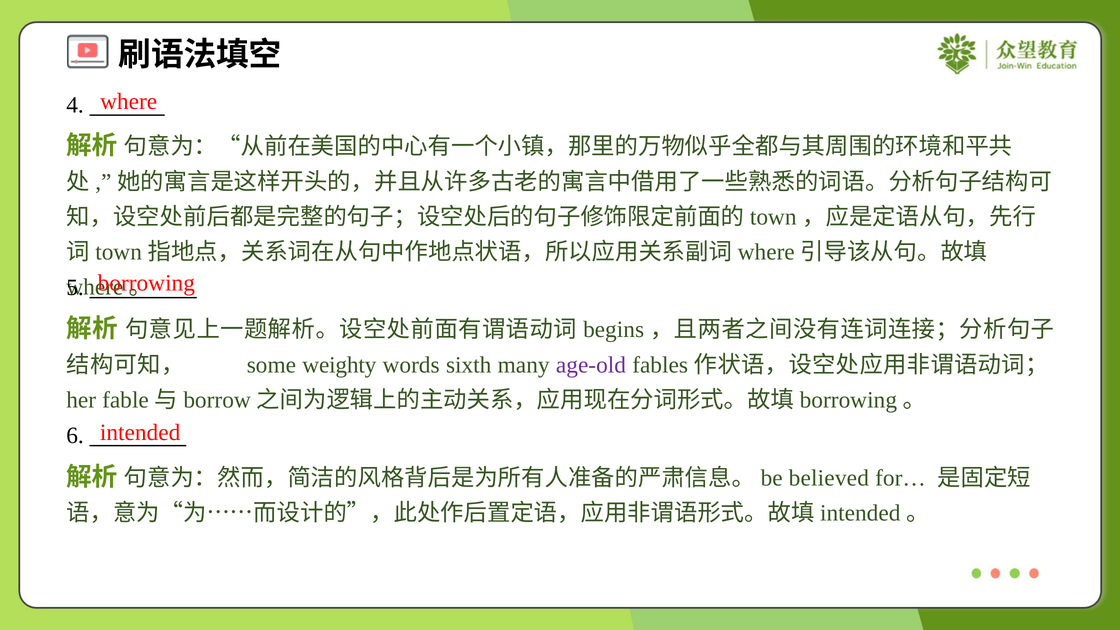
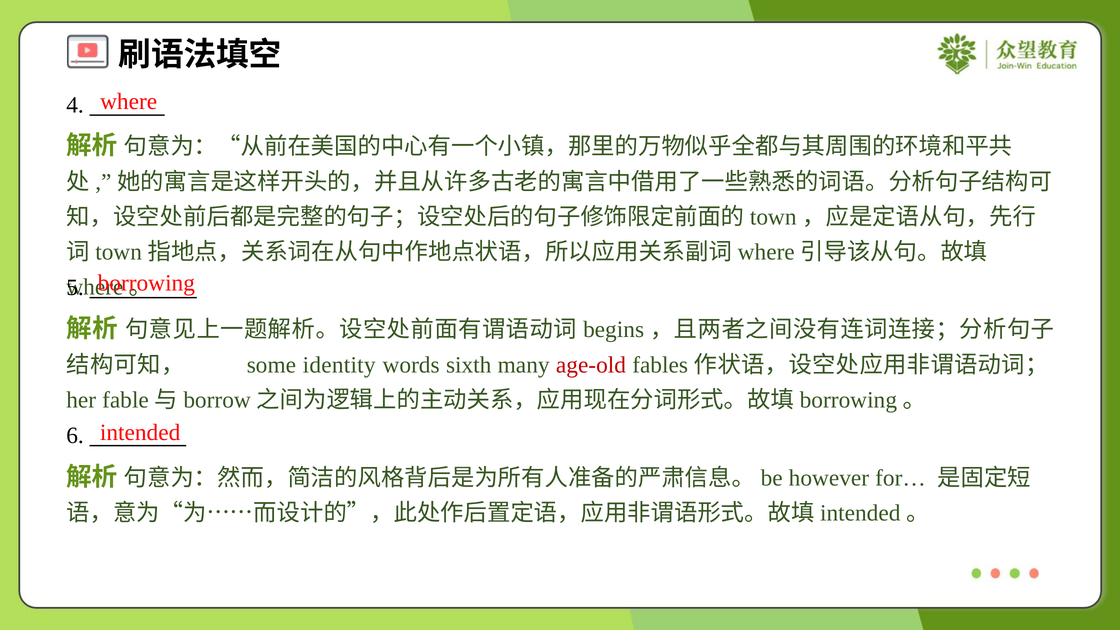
weighty: weighty -> identity (339, 365)
age-old colour: purple -> red (591, 365)
believed: believed -> however (829, 478)
